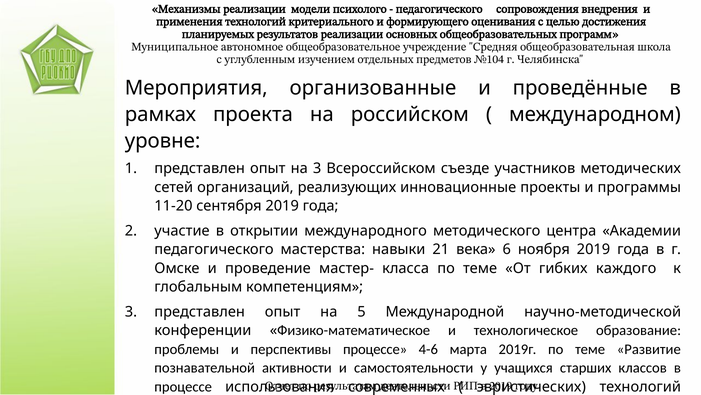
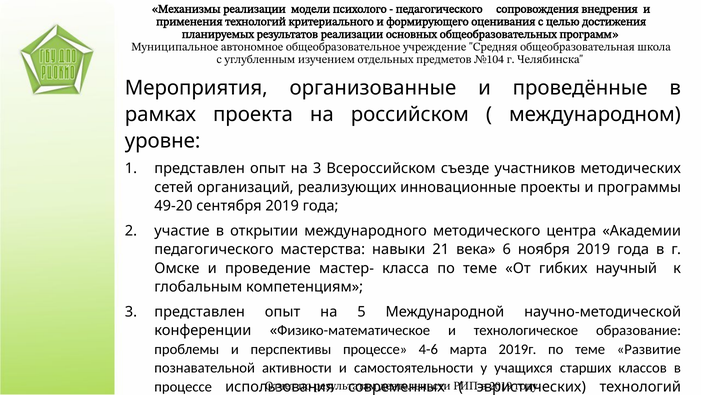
11-20: 11-20 -> 49-20 (173, 206)
каждого: каждого -> научный (626, 268)
